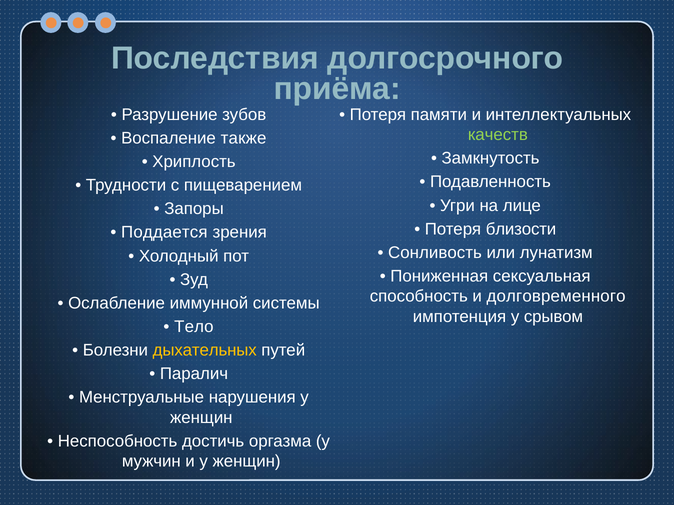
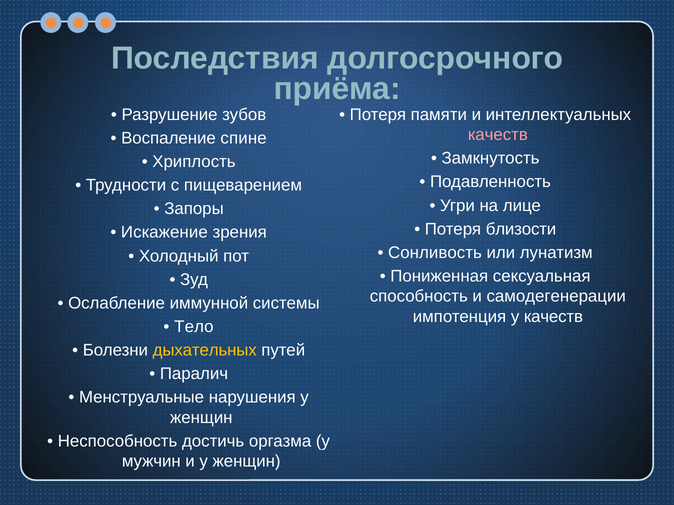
качеств colour: light green -> pink (498, 135)
также: также -> спине (244, 138)
Поддается: Поддается -> Искажение (164, 233)
долговременного: долговременного -> самодегенерации (556, 297)
у срывом: срывом -> качеств (553, 317)
